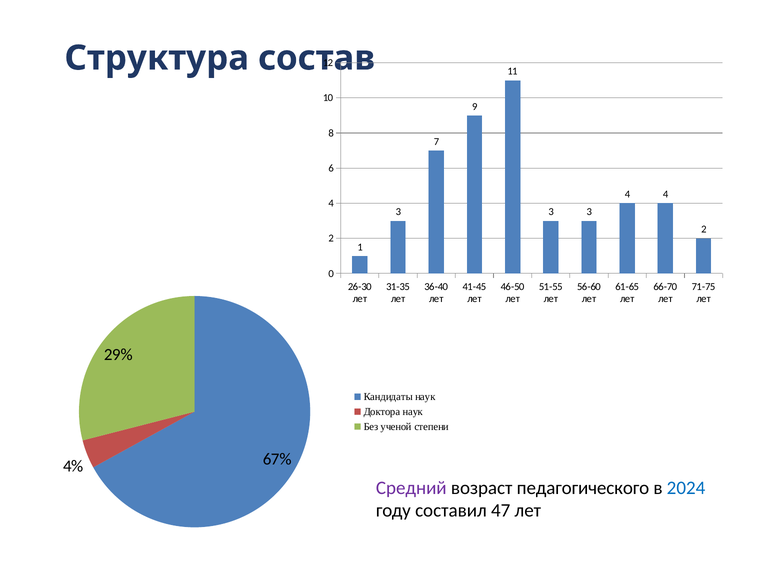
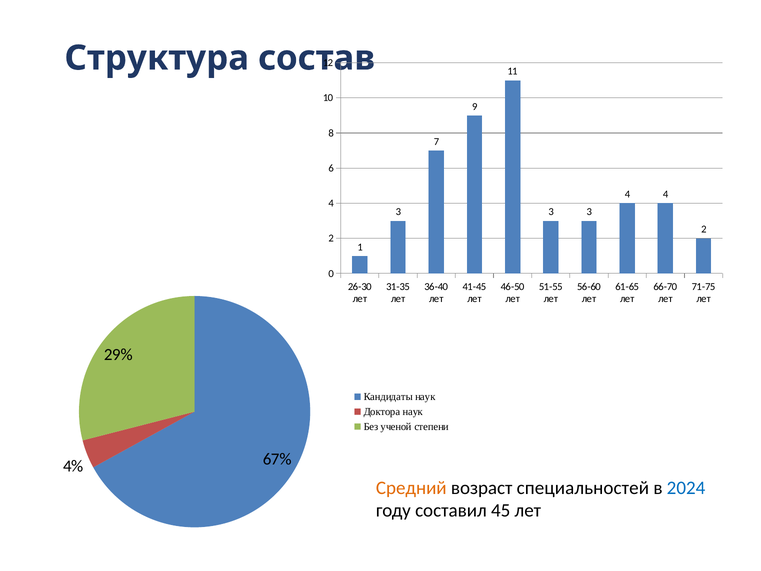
Средний colour: purple -> orange (411, 488)
педагогического: педагогического -> специальностей (583, 488)
47: 47 -> 45 (501, 510)
